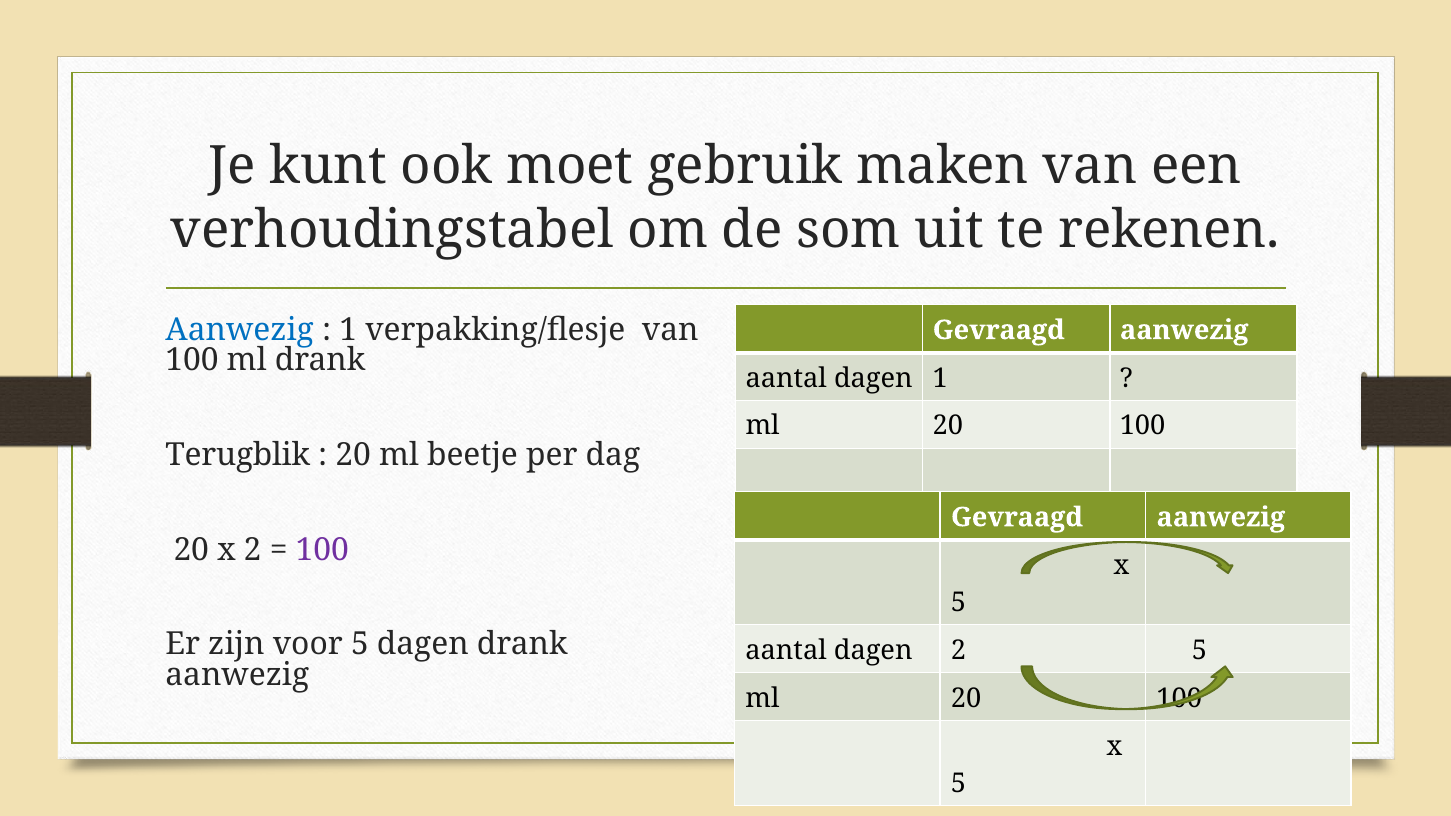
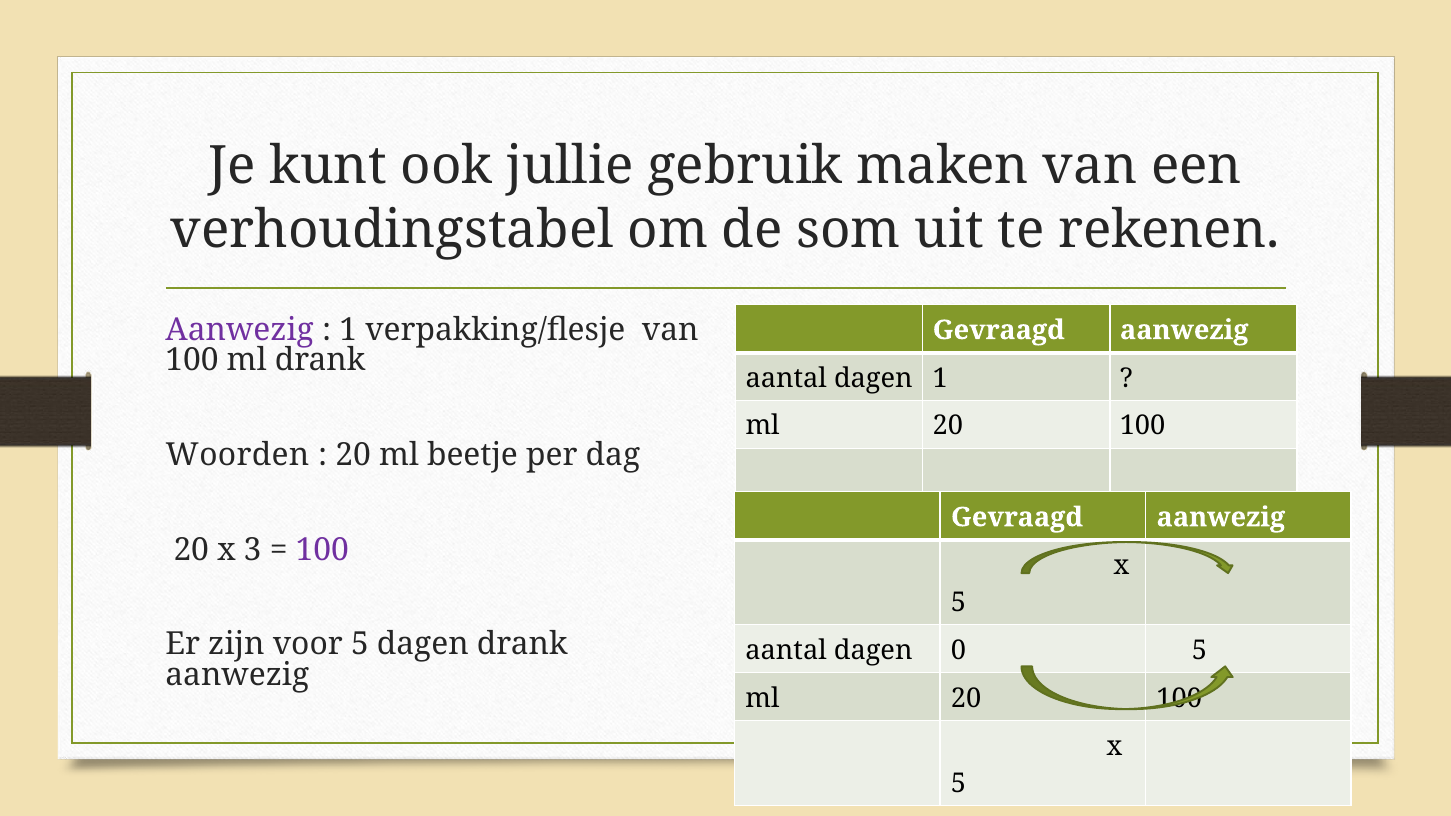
moet: moet -> jullie (570, 166)
Aanwezig colour: blue -> purple (240, 330)
Terugblik: Terugblik -> Woorden (238, 455)
x 2: 2 -> 3 (253, 550)
dagen 2: 2 -> 0 (959, 650)
